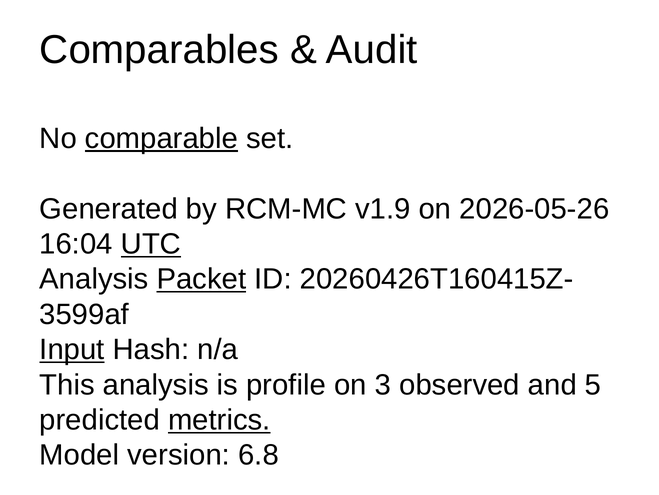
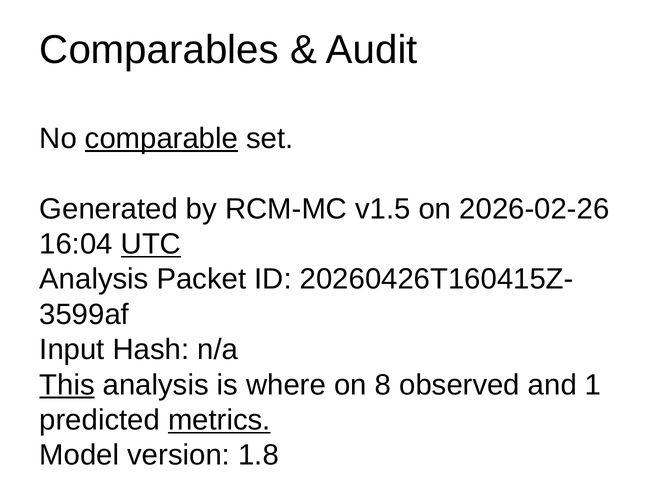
v1.9: v1.9 -> v1.5 (383, 209)
2026-05-26: 2026-05-26 -> 2026-02-26 (534, 209)
Packet underline: present -> none (201, 279)
Input underline: present -> none (72, 349)
This underline: none -> present (67, 384)
profile: profile -> where (286, 384)
3: 3 -> 8 (383, 384)
5: 5 -> 1 (593, 384)
6.8: 6.8 -> 1.8 (258, 455)
